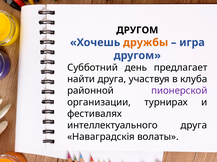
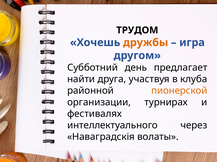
ДРУГОМ: ДРУГОМ -> ТРУДОМ (137, 30)
пионерской colour: purple -> orange (179, 91)
интеллектуального друга: друга -> через (194, 126)
